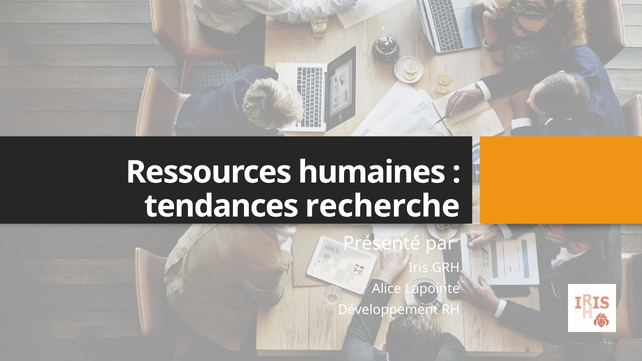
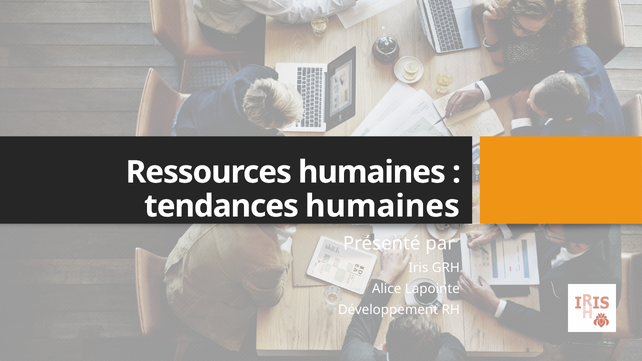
tendances recherche: recherche -> humaines (382, 206)
